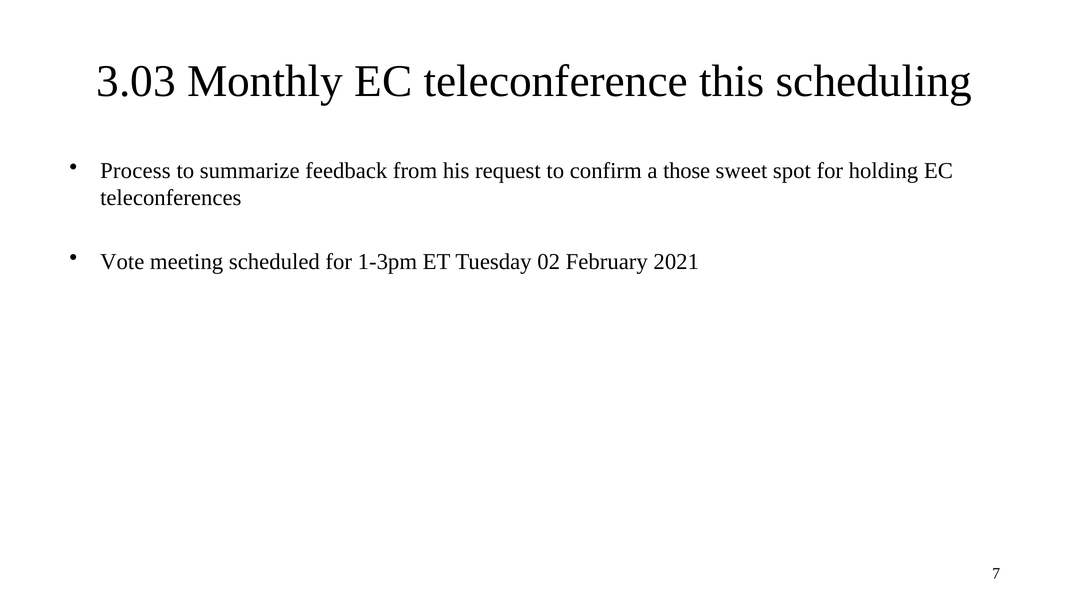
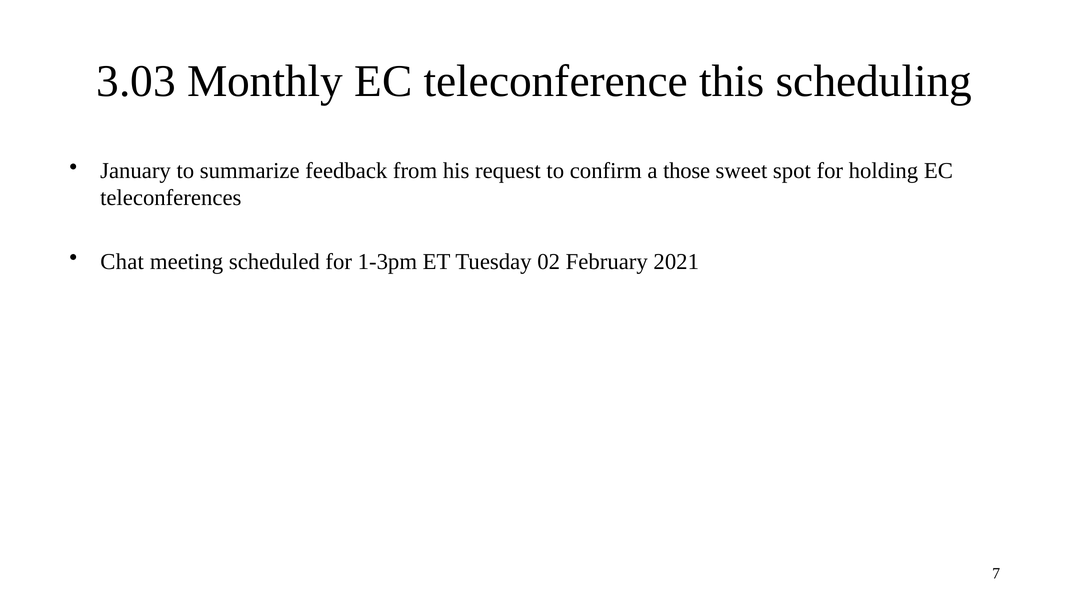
Process: Process -> January (135, 171)
Vote: Vote -> Chat (122, 262)
